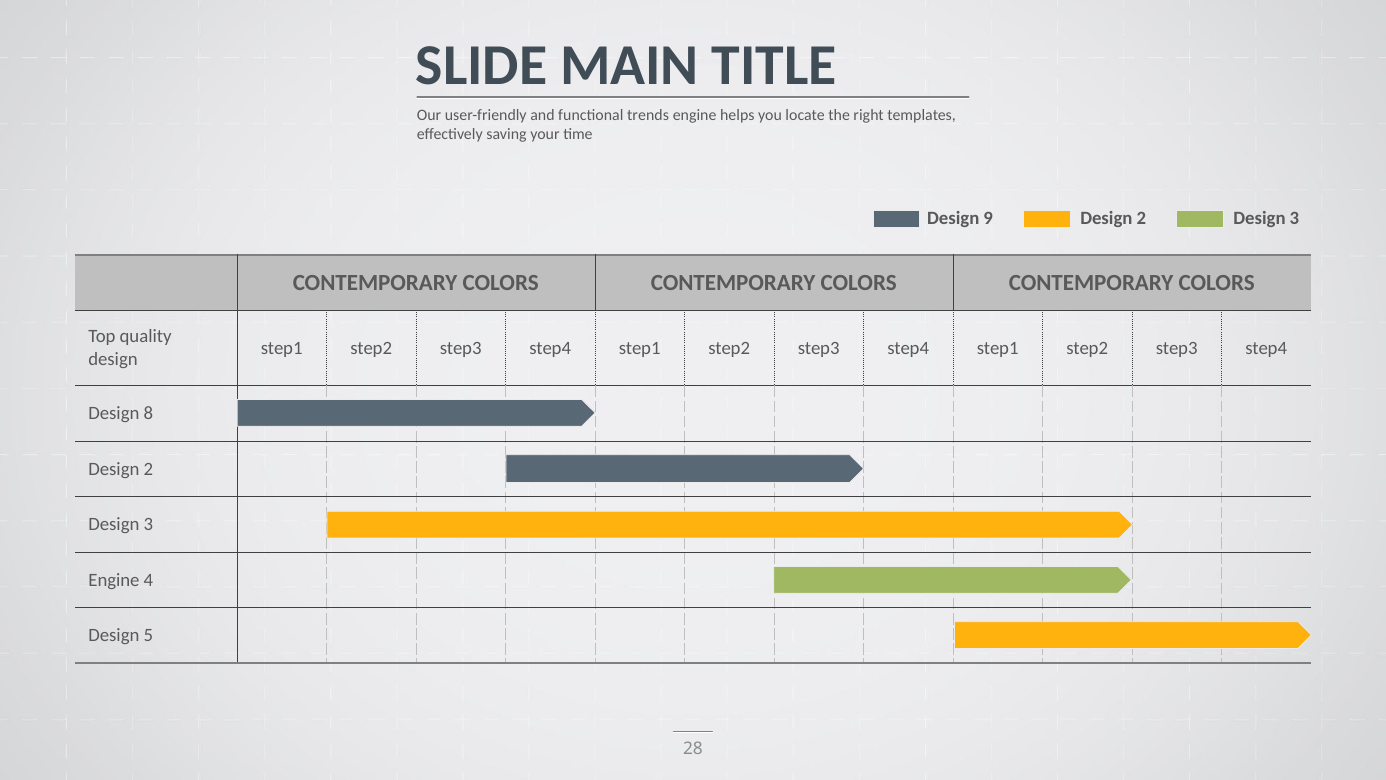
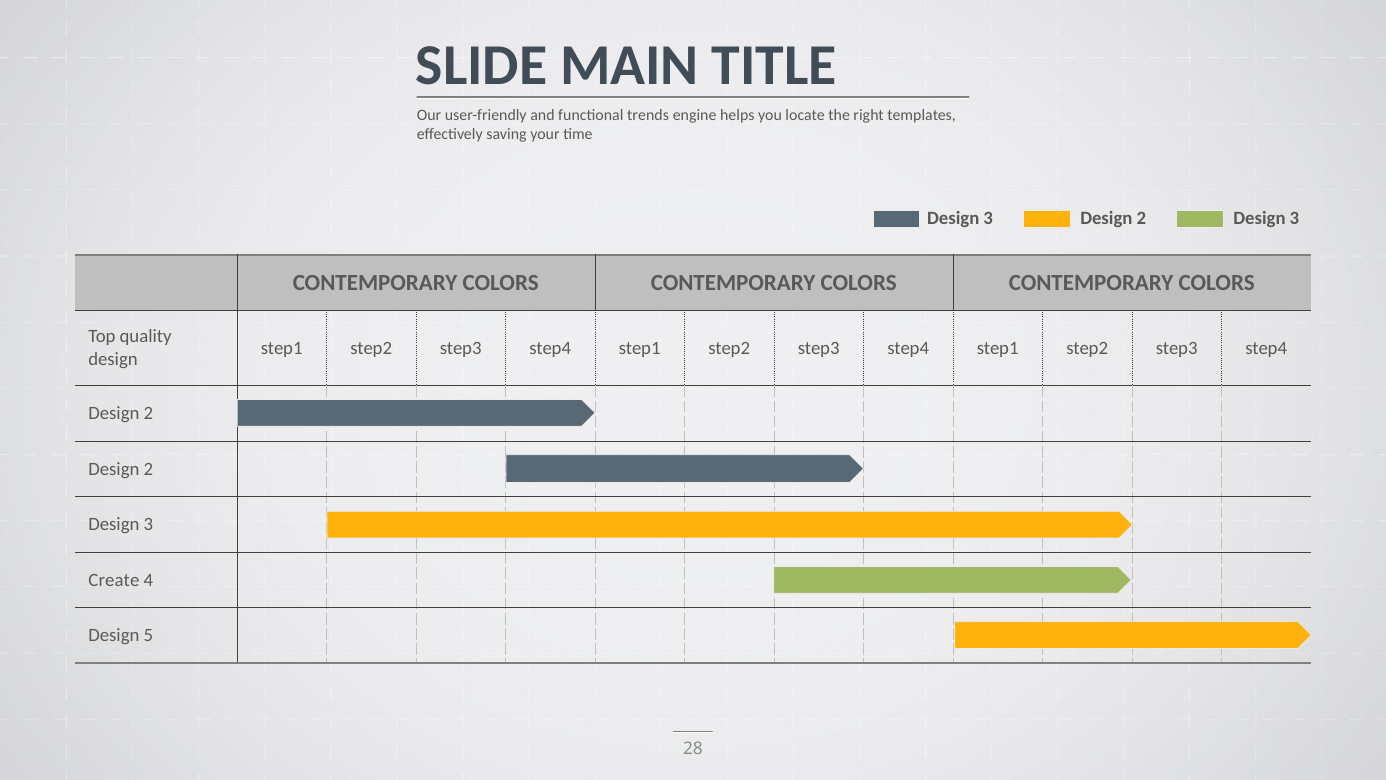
9: 9 -> 3 (988, 219)
8: 8 -> 2 (148, 413)
Engine: Engine -> Create (114, 580)
